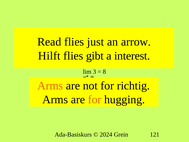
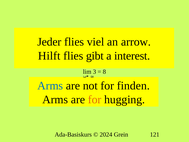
Read: Read -> Jeder (49, 42)
just: just -> viel (96, 42)
Arms colour: orange -> blue (50, 85)
richtig: richtig -> finden (133, 85)
